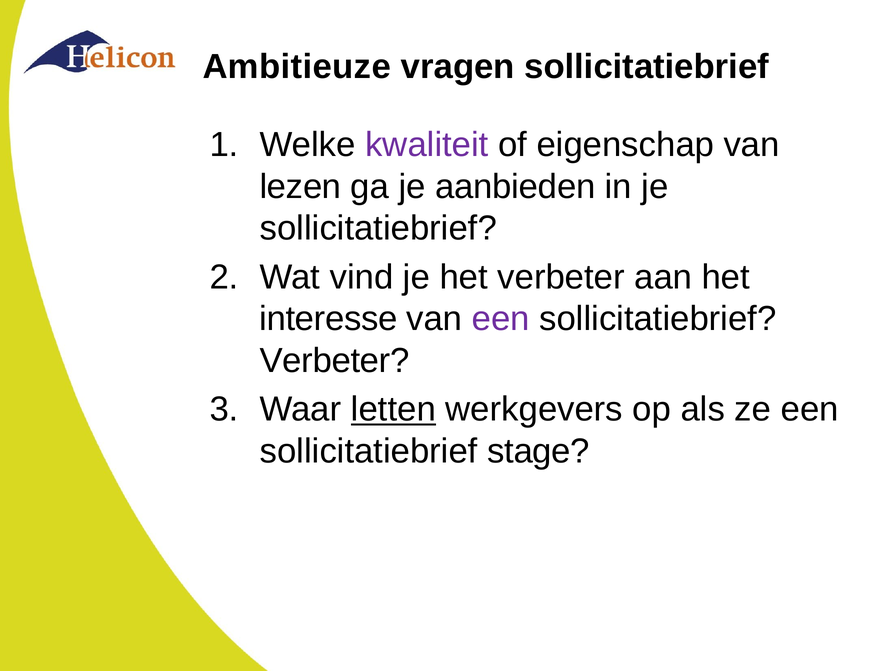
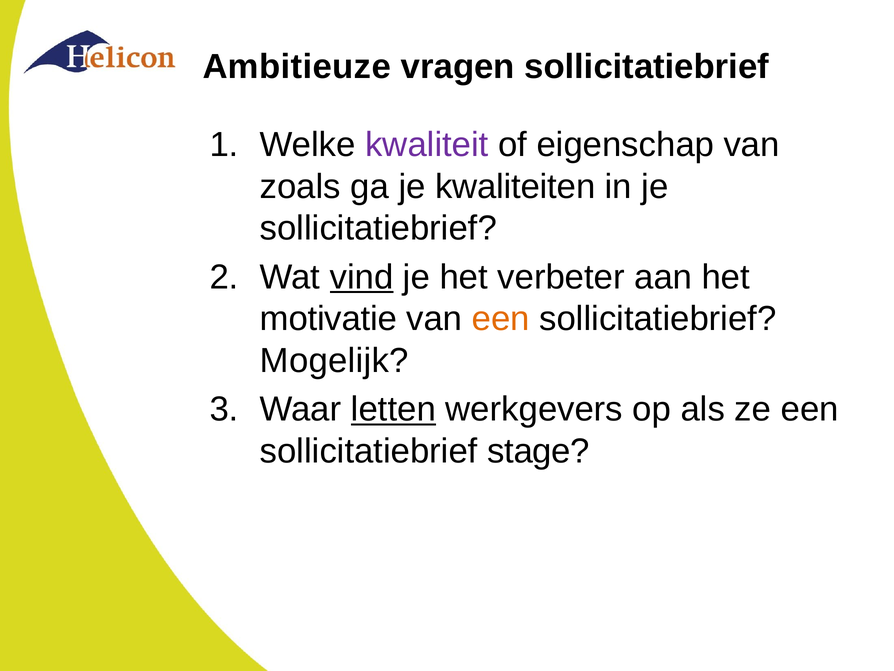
lezen: lezen -> zoals (300, 187)
aanbieden: aanbieden -> kwaliteiten (515, 187)
vind underline: none -> present (362, 277)
interesse: interesse -> motivatie (328, 319)
een colour: purple -> orange (501, 319)
Verbeter: Verbeter -> Mogelijk (334, 360)
